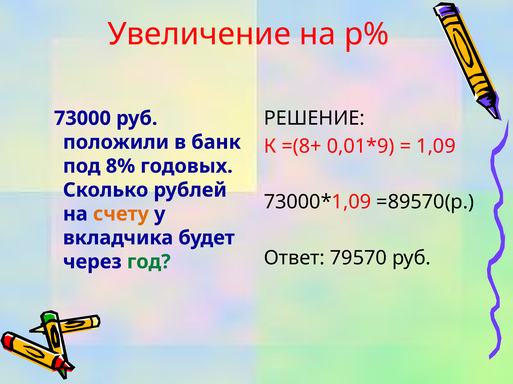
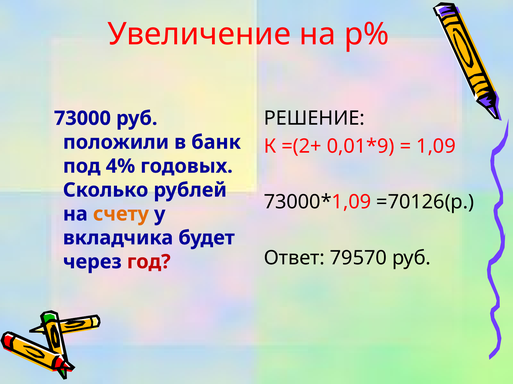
=(8+: =(8+ -> =(2+ (301, 146)
8%: 8% -> 4% (120, 166)
=89570(р: =89570(р -> =70126(р (425, 202)
год colour: green -> red (149, 262)
